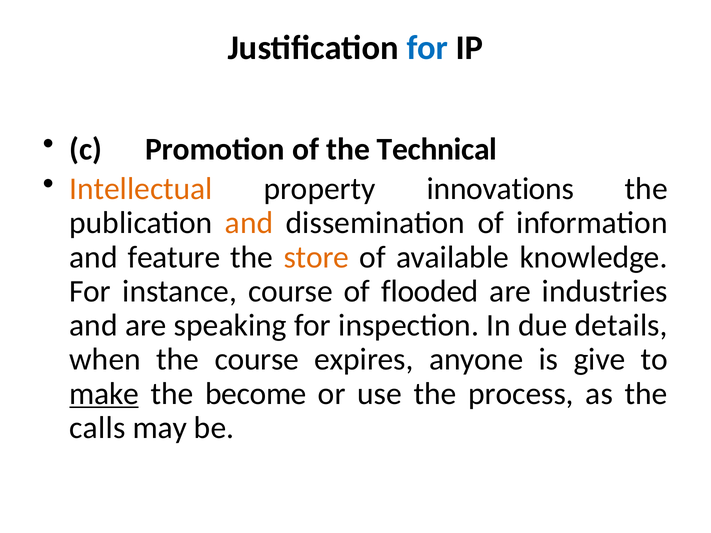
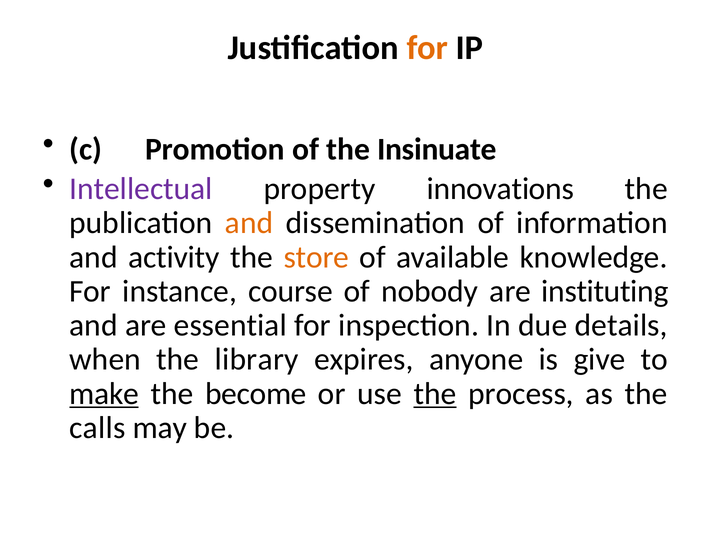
for colour: blue -> orange (427, 48)
Technical: Technical -> Insinuate (437, 149)
Intellectual colour: orange -> purple (141, 189)
feature: feature -> activity (174, 257)
flooded: flooded -> nobody (430, 291)
industries: industries -> instituting (605, 291)
speaking: speaking -> essential (230, 326)
the course: course -> library (257, 360)
the underline: none -> present (435, 394)
